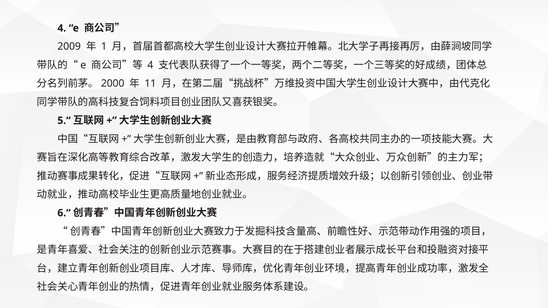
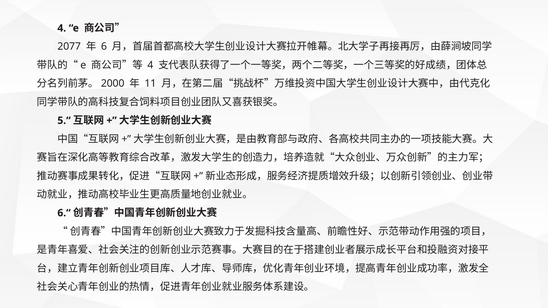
2009: 2009 -> 2077 (69, 47)
1: 1 -> 6 (104, 47)
